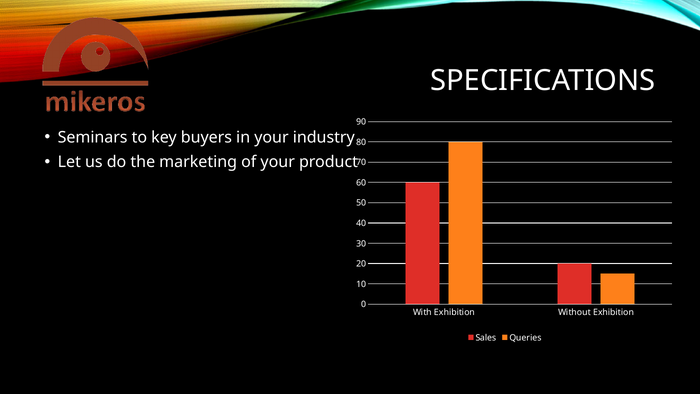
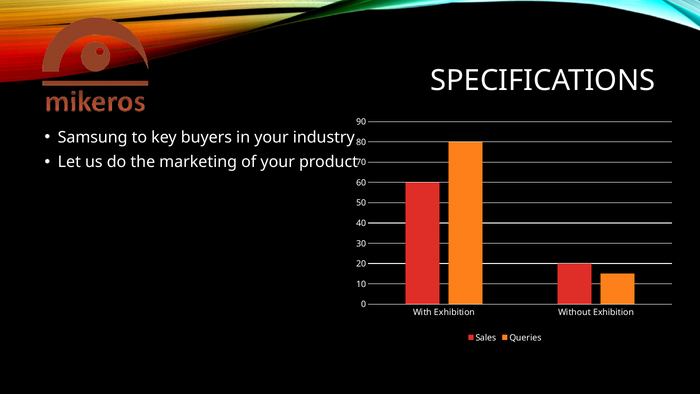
Seminars: Seminars -> Samsung (93, 137)
